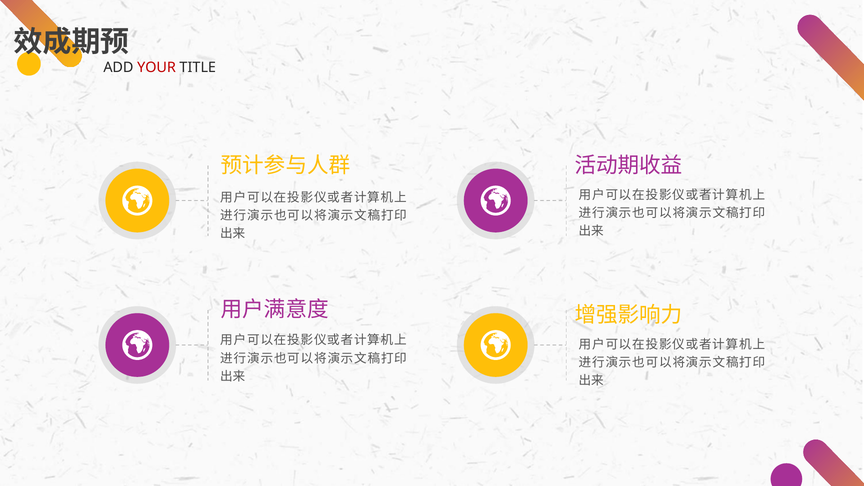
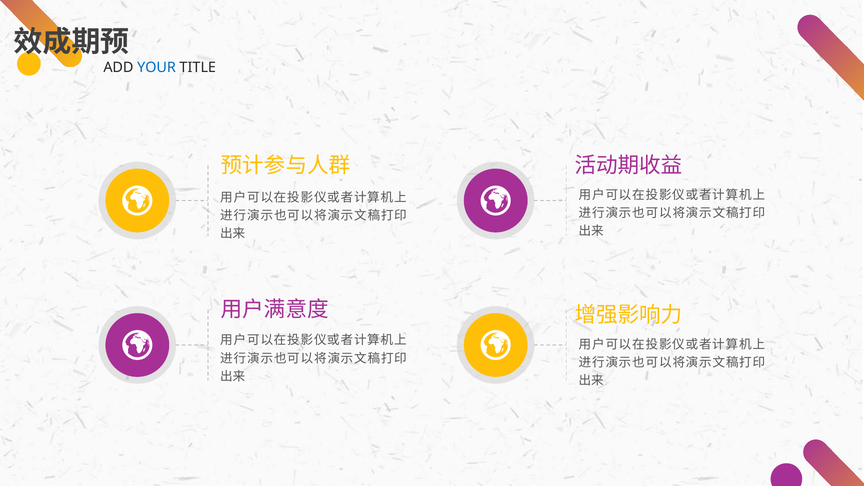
YOUR colour: red -> blue (157, 68)
